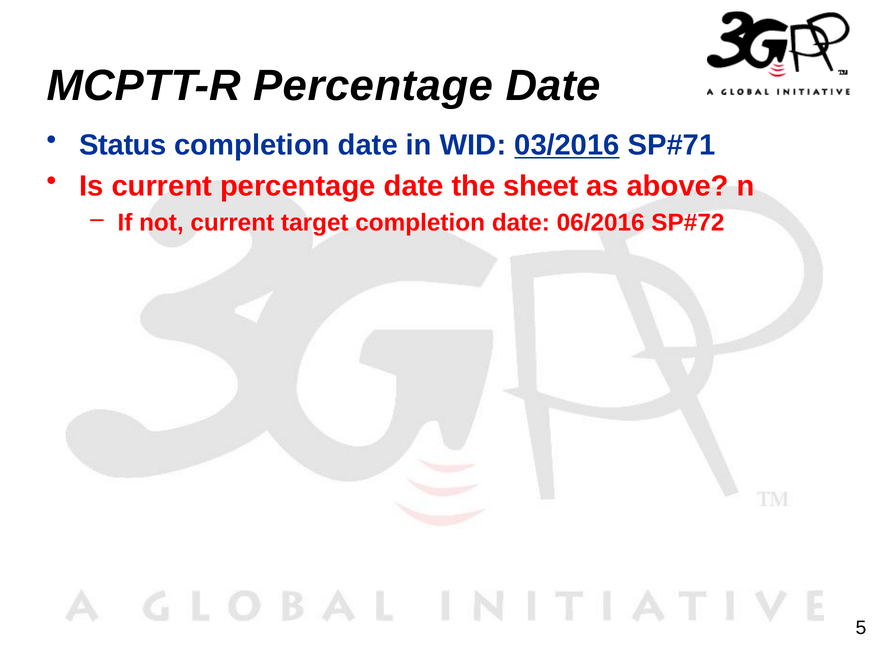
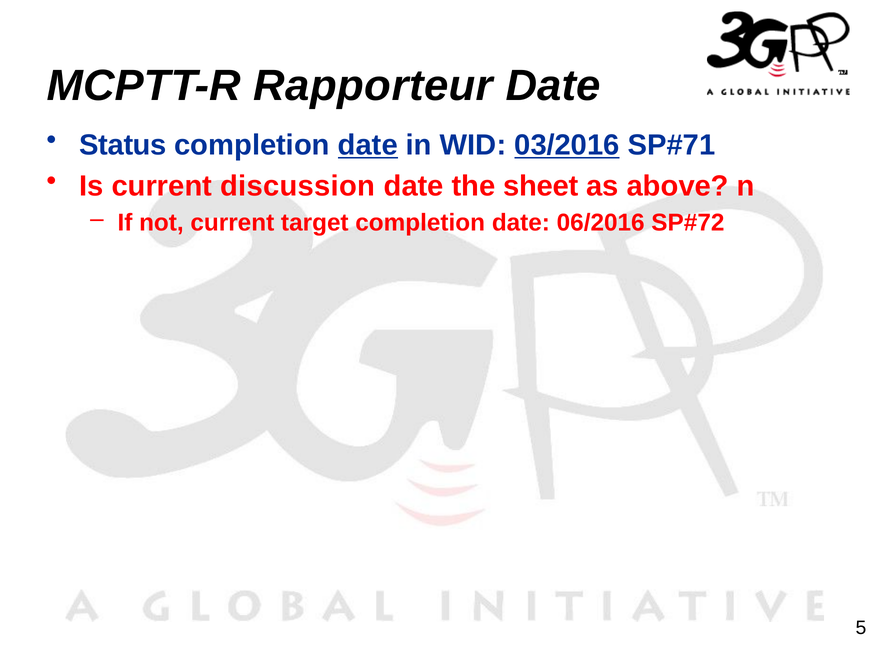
MCPTT-R Percentage: Percentage -> Rapporteur (373, 86)
date underline: none -> present (368, 145)
current percentage: percentage -> discussion (298, 186)
